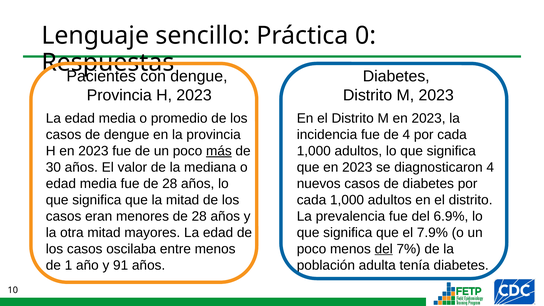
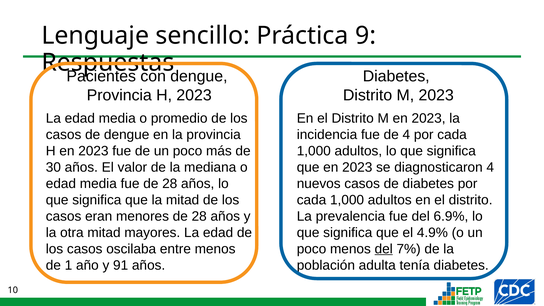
0: 0 -> 9 (366, 36)
más underline: present -> none (219, 151)
7.9%: 7.9% -> 4.9% (432, 233)
